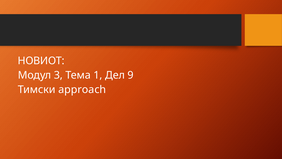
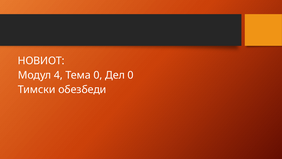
3: 3 -> 4 (58, 75)
Тема 1: 1 -> 0 (98, 75)
Дел 9: 9 -> 0 (131, 75)
approach: approach -> обезбеди (82, 89)
